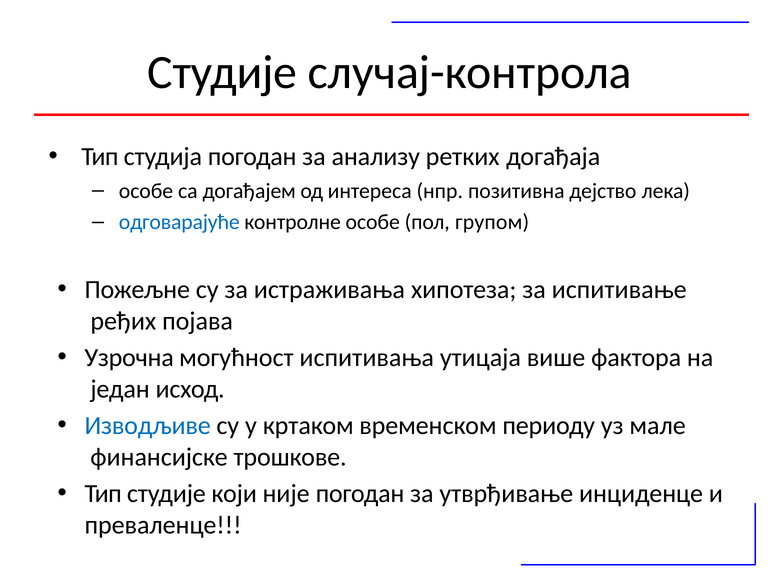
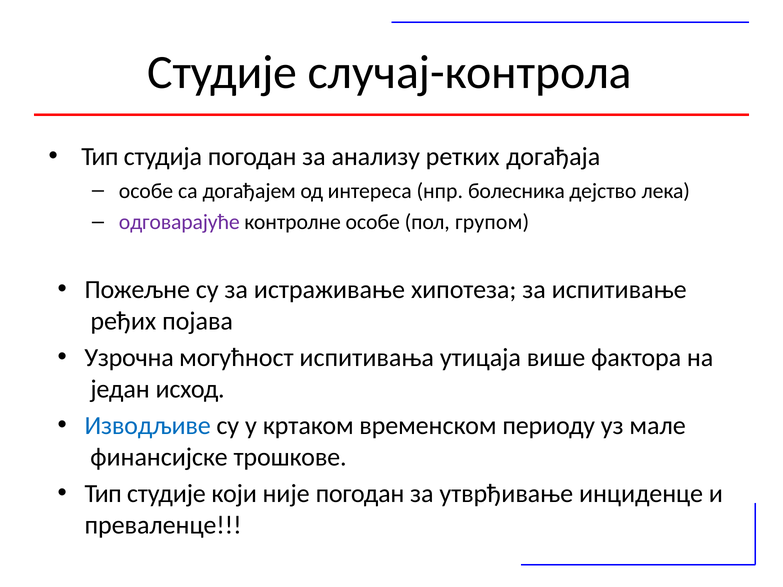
позитивна: позитивна -> болесника (516, 191)
одговарајуће colour: blue -> purple (179, 222)
истраживања: истраживања -> истраживање (329, 290)
